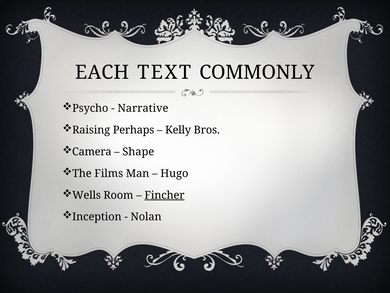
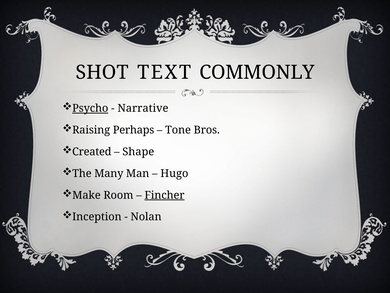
EACH: EACH -> SHOT (102, 72)
Psycho underline: none -> present (90, 108)
Kelly: Kelly -> Tone (178, 130)
Camera: Camera -> Created (92, 152)
Films: Films -> Many (109, 173)
Wells: Wells -> Make (86, 195)
